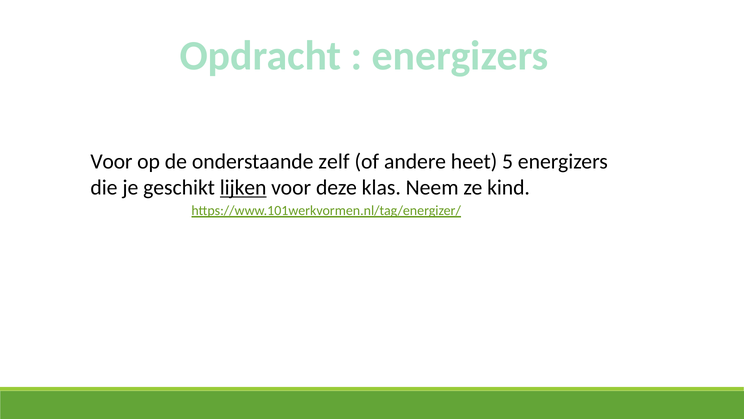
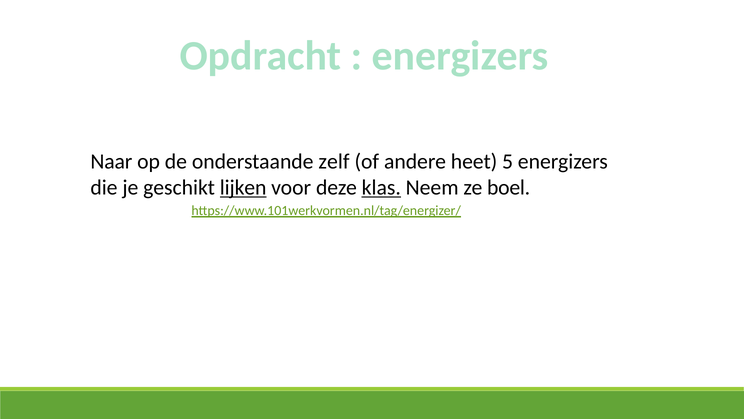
Voor: Voor -> Naar (111, 161)
klas underline: none -> present (381, 187)
kind: kind -> boel (509, 187)
